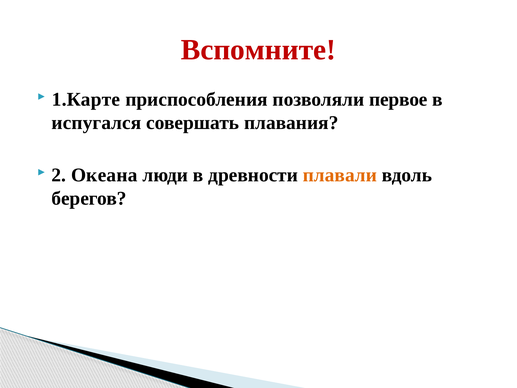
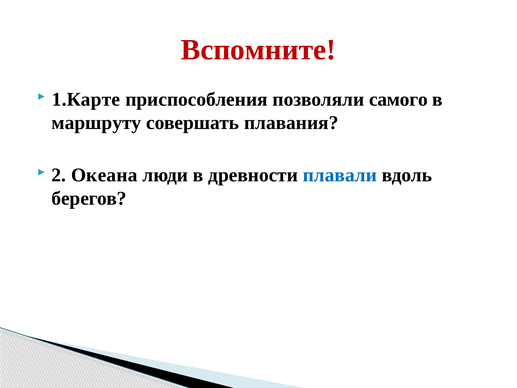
первое: первое -> самого (398, 99)
испугался: испугался -> маршруту (96, 123)
плавали colour: orange -> blue (340, 175)
